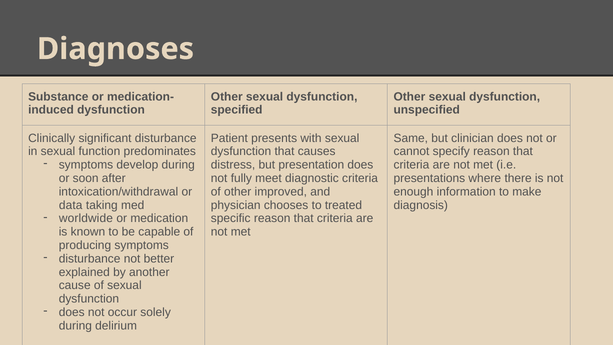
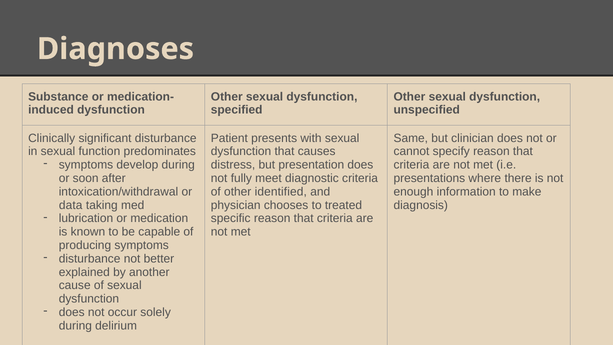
improved: improved -> identified (281, 192)
worldwide: worldwide -> lubrication (86, 218)
